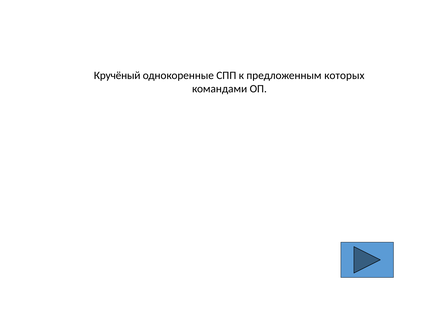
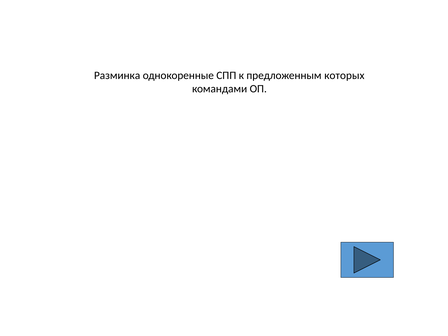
Кручёный: Кручёный -> Разминка (117, 75)
